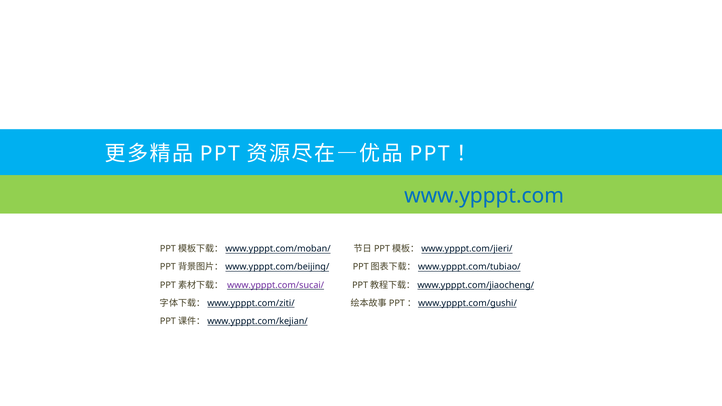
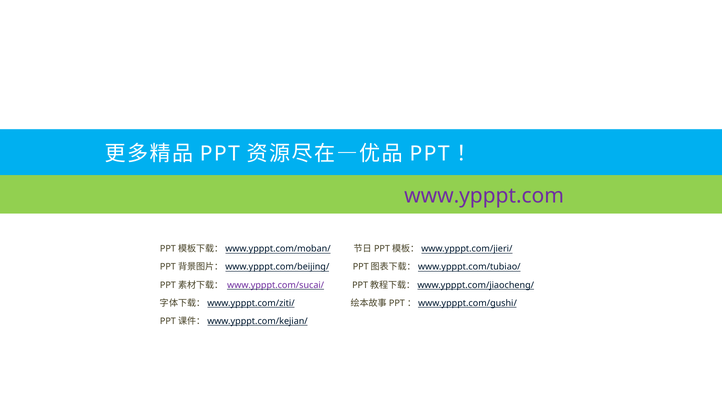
www.ypppt.com colour: blue -> purple (484, 196)
